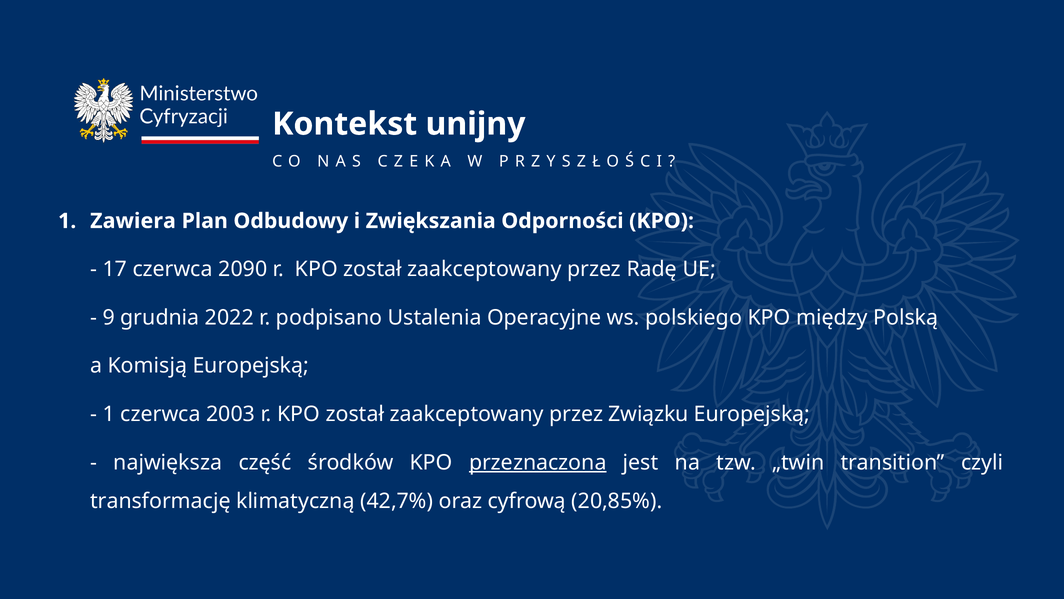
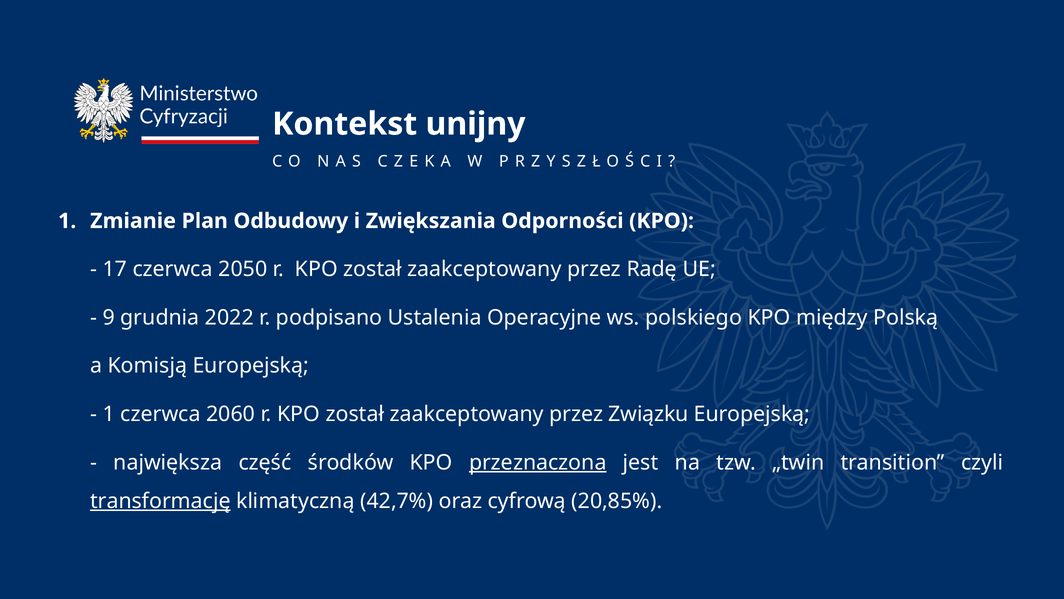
Zawiera: Zawiera -> Zmianie (133, 221)
2090: 2090 -> 2050 (243, 269)
2003: 2003 -> 2060 (231, 414)
transformację underline: none -> present (160, 501)
